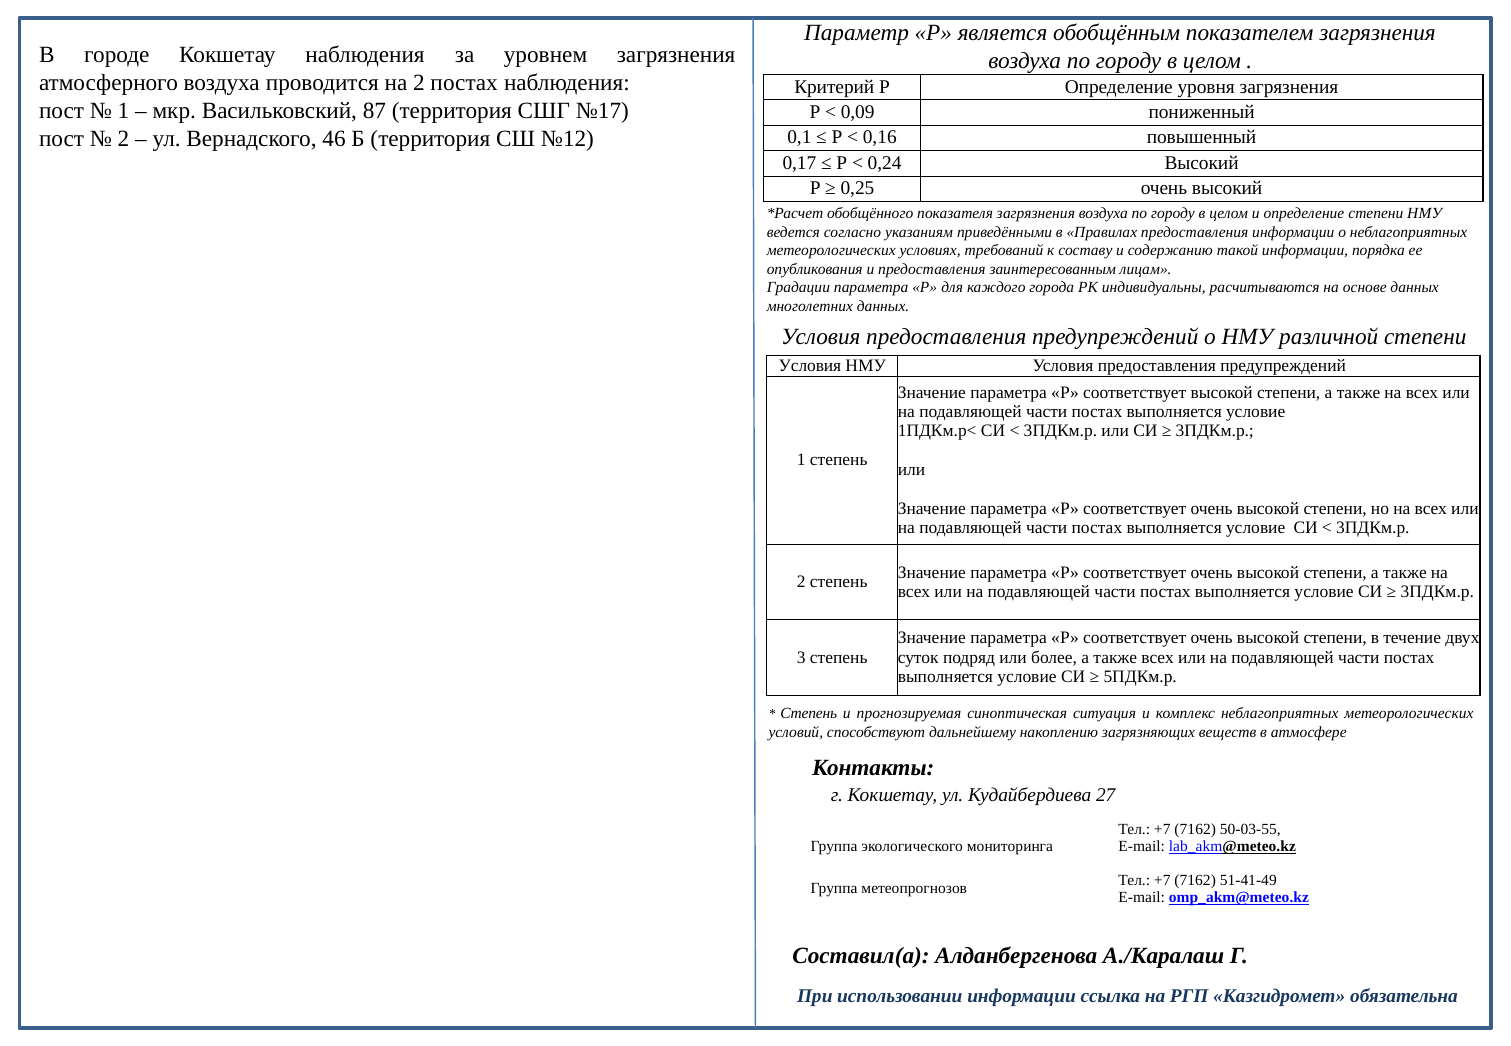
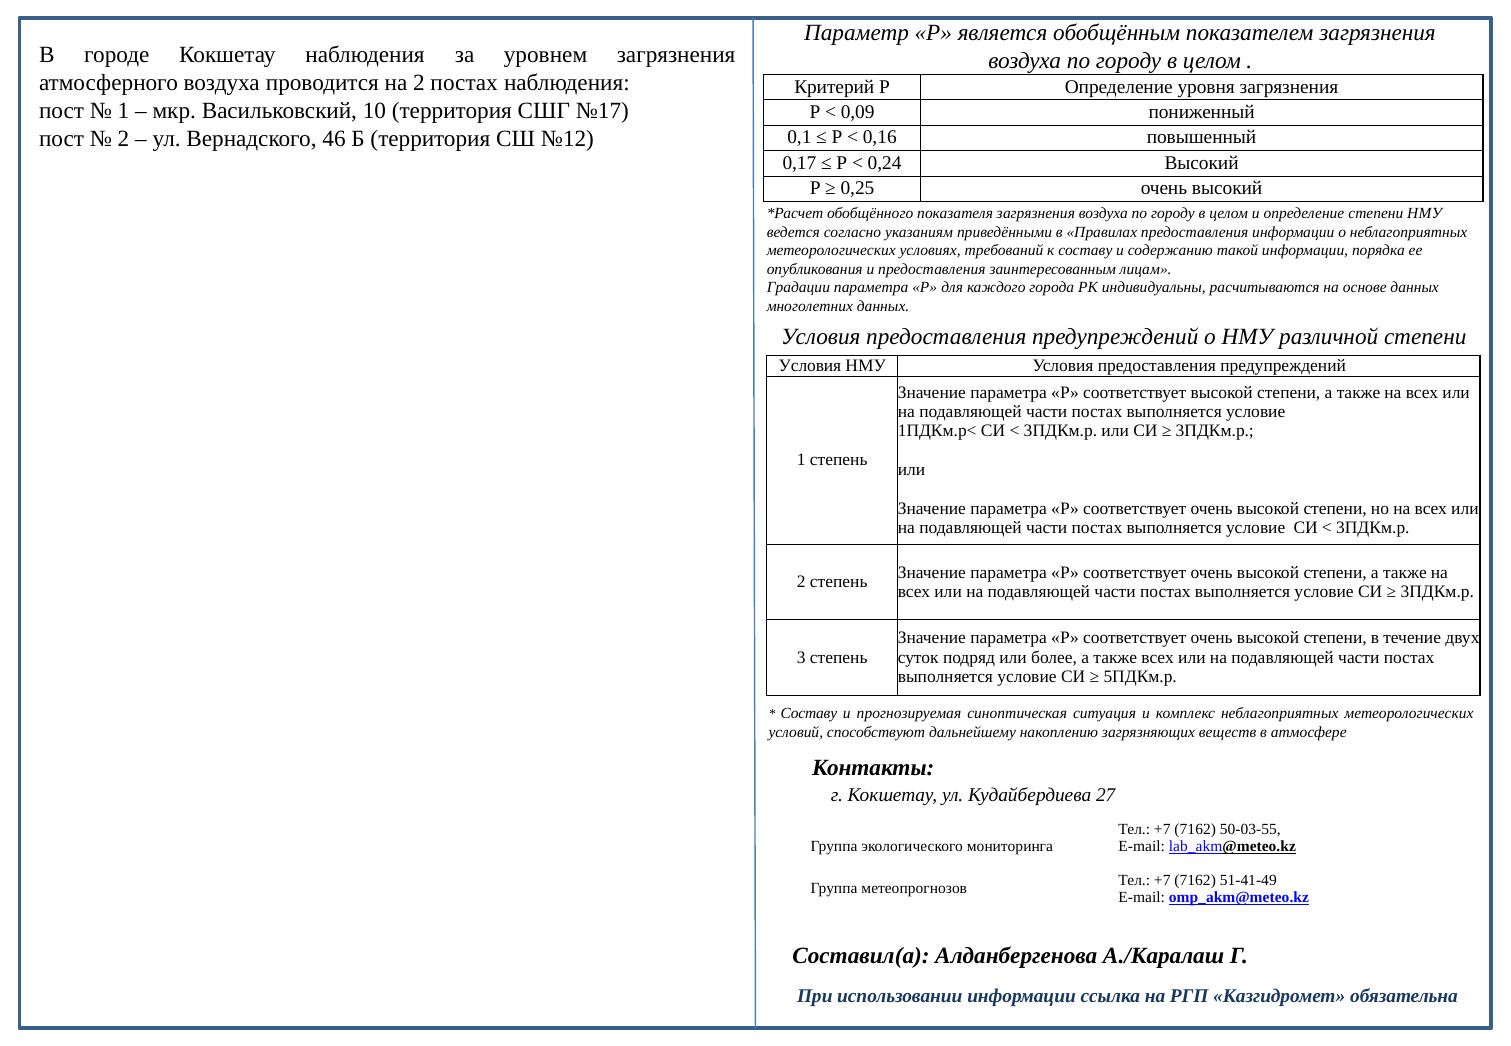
87: 87 -> 10 (374, 111)
Степень: Степень -> Составу (809, 714)
